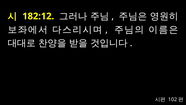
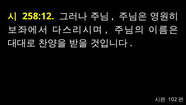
182:12: 182:12 -> 258:12 (38, 16)
